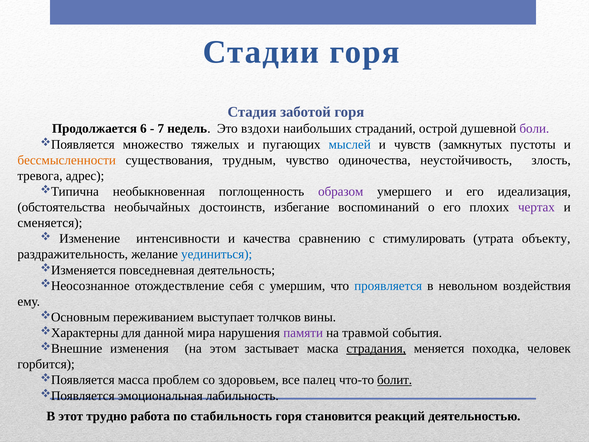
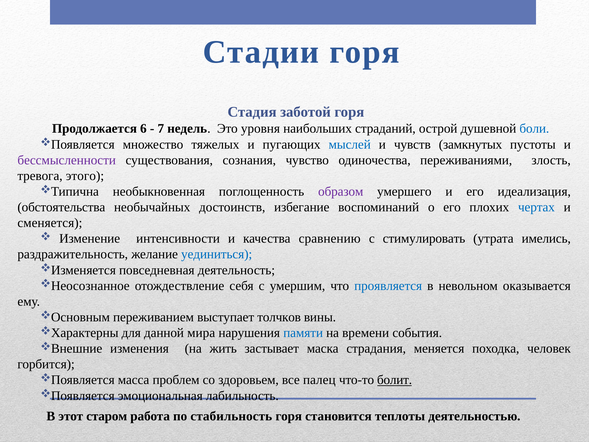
вздохи: вздохи -> уровня (260, 129)
боли colour: purple -> blue (534, 129)
бессмысленности colour: orange -> purple (67, 160)
трудным: трудным -> сознания (249, 160)
неустойчивость: неустойчивость -> переживаниями (466, 160)
адрес: адрес -> этого (85, 176)
чертах colour: purple -> blue (536, 207)
объекту: объекту -> имелись (546, 238)
воздействия: воздействия -> оказывается (537, 286)
памяти colour: purple -> blue (303, 333)
травмой: травмой -> времени (366, 333)
этом: этом -> жить (223, 348)
страдания underline: present -> none (376, 348)
трудно: трудно -> старом (107, 416)
реакций: реакций -> теплоты (400, 416)
